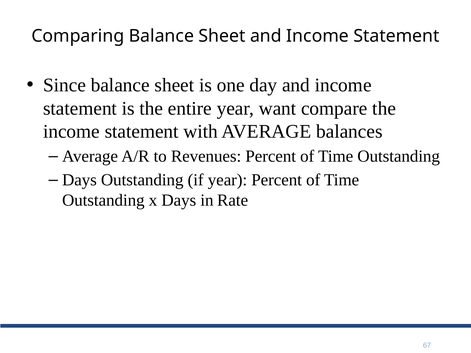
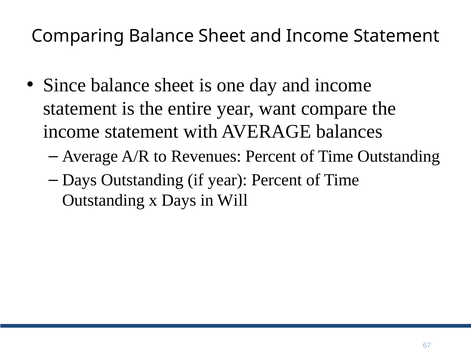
Rate: Rate -> Will (233, 200)
